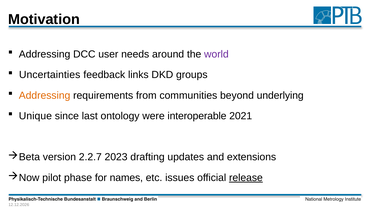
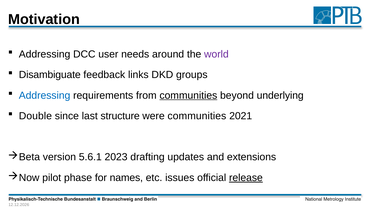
Uncertainties: Uncertainties -> Disambiguate (50, 75)
Addressing colour: orange -> blue (45, 95)
communities underline: none -> present (188, 95)
Unique: Unique -> Double (35, 116)
ontology: ontology -> structure (120, 116)
were interoperable: interoperable -> communities (197, 116)
2.2.7: 2.2.7 -> 5.6.1 (90, 157)
